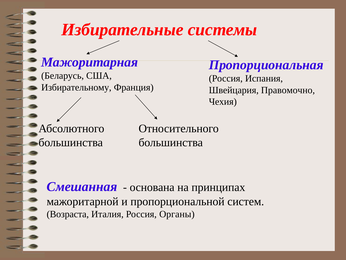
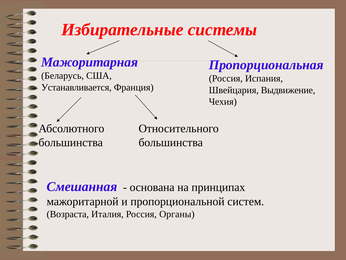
Избирательному: Избирательному -> Устанавливается (76, 87)
Правомочно: Правомочно -> Выдвижение (288, 90)
